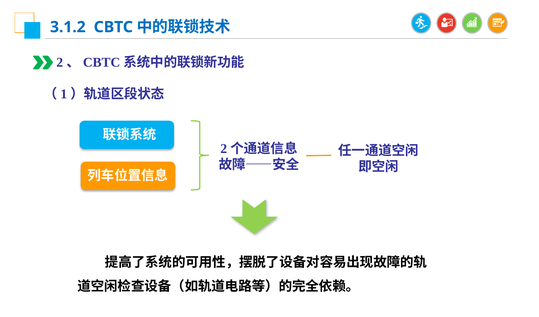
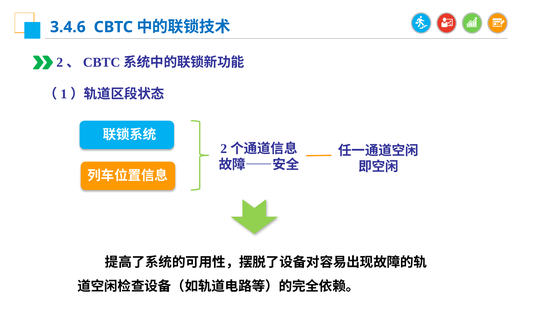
3.1.2: 3.1.2 -> 3.4.6 (68, 27)
